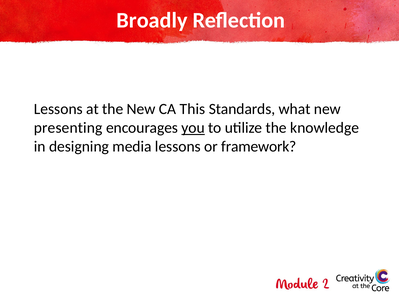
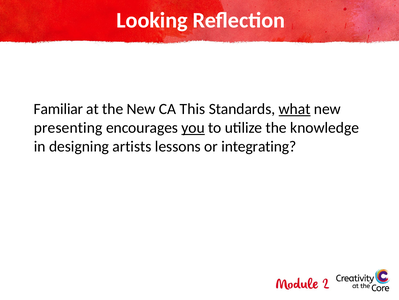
Broadly: Broadly -> Looking (152, 20)
Lessons: Lessons -> Familiar (58, 109)
what underline: none -> present (295, 109)
media: media -> artists (132, 146)
framework: framework -> integrating (259, 146)
